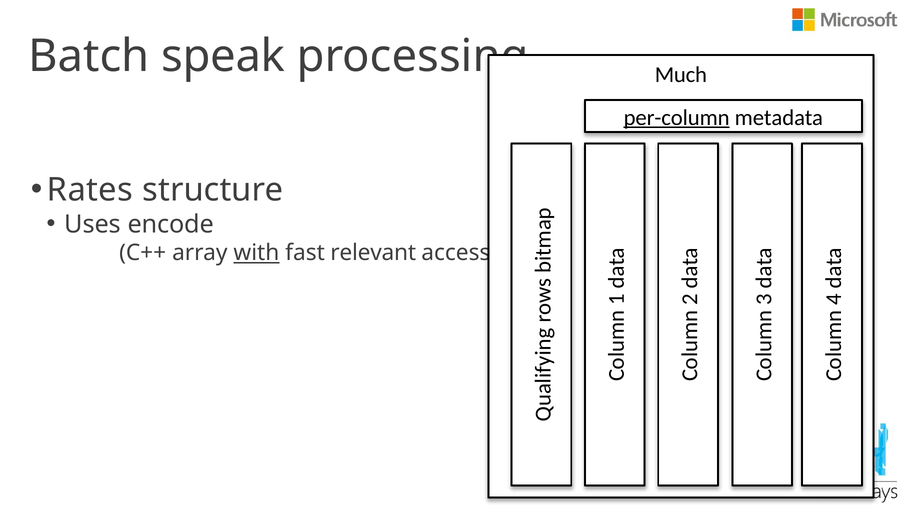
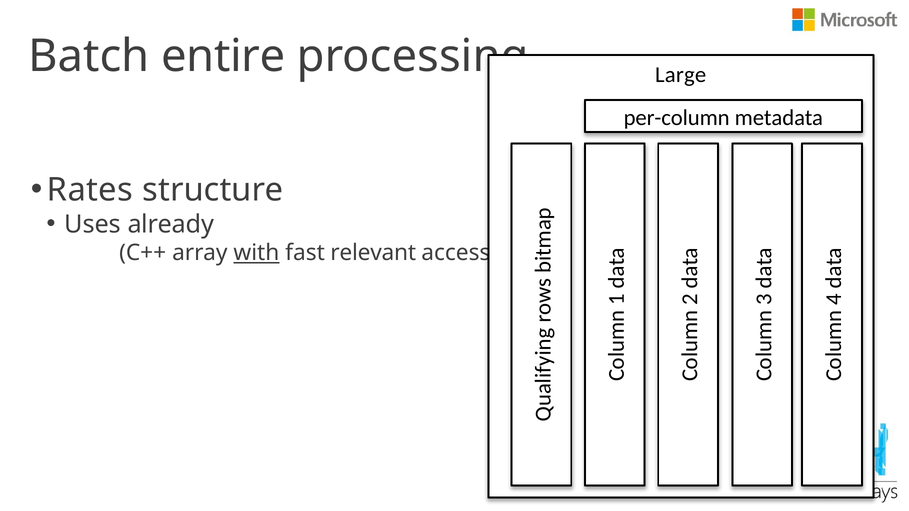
speak: speak -> entire (223, 56)
Much: Much -> Large (681, 75)
per-column underline: present -> none (677, 118)
encode: encode -> already (171, 224)
